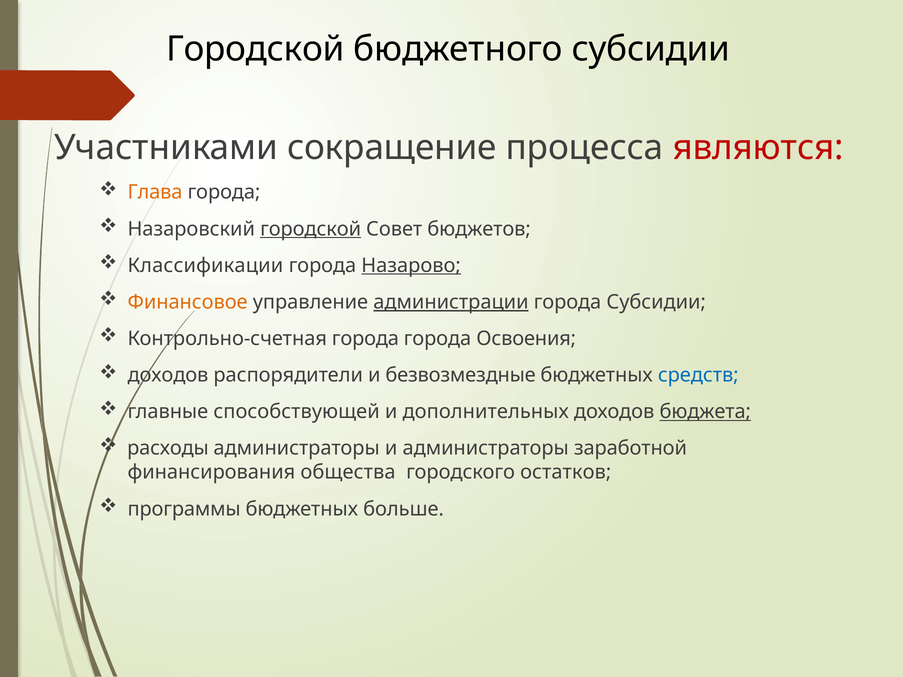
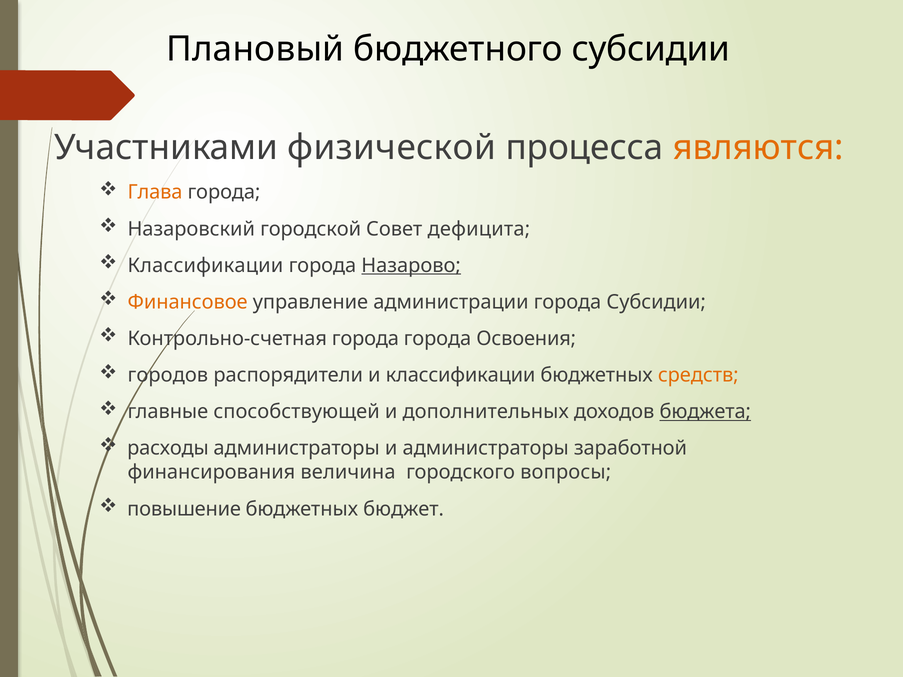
Городской: Городской -> Плановый (255, 49)
сокращение: сокращение -> физической (392, 148)
являются colour: red -> orange (758, 148)
городской underline: present -> none (311, 229)
бюджетов: бюджетов -> дефицита (479, 229)
администрации underline: present -> none (451, 302)
доходов: доходов -> городов (168, 375)
и безвозмездные: безвозмездные -> классификации (461, 375)
средств colour: blue -> orange (698, 375)
общества: общества -> величина (348, 473)
остатков: остатков -> вопросы (566, 473)
программы: программы -> повышение (184, 509)
больше: больше -> бюджет (404, 509)
